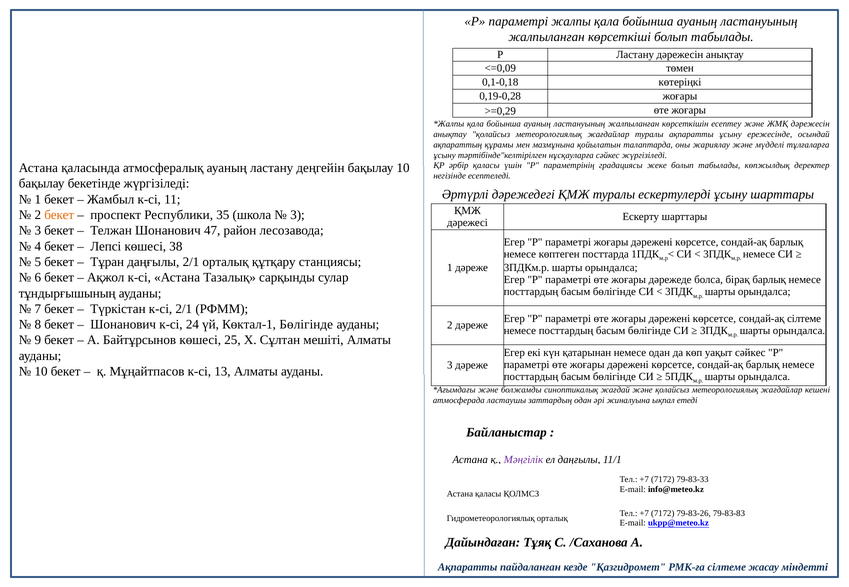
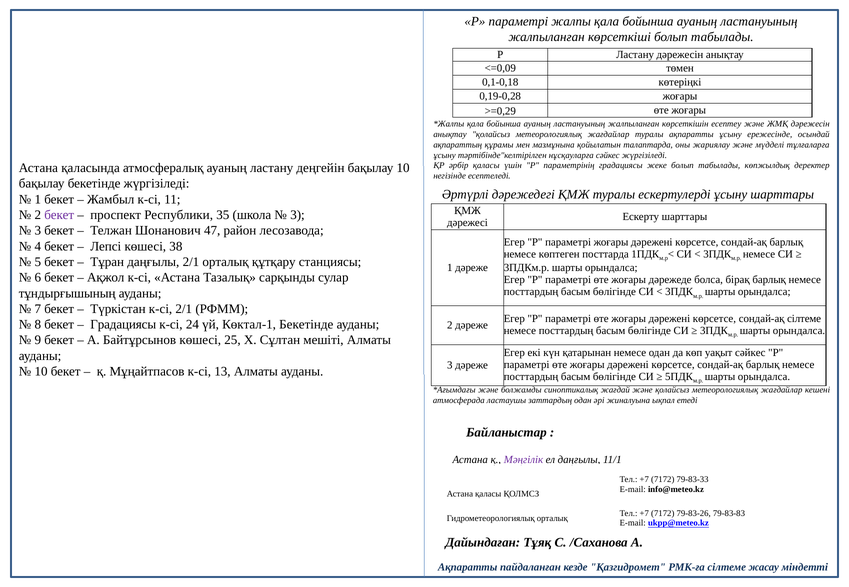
бекет colour: orange -> purple (59, 215)
Шонанович: Шонанович -> Градациясы (123, 325)
Көктал-1 Бөлігінде: Бөлігінде -> Бекетінде (306, 325)
